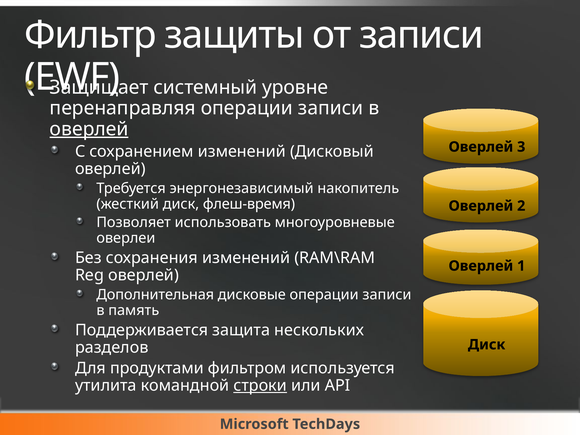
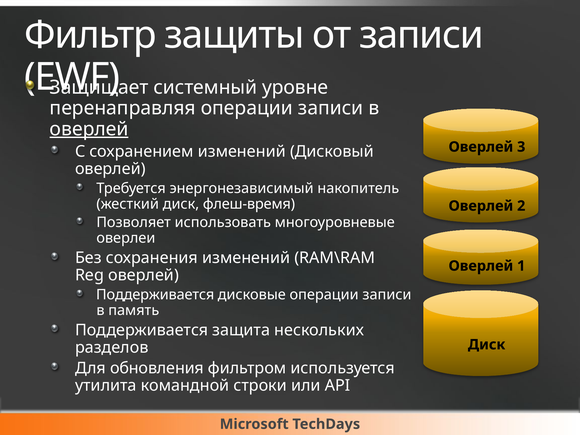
Дополнительная: Дополнительная -> Поддерживается (155, 295)
продуктами: продуктами -> обновления (157, 368)
строки underline: present -> none (260, 386)
